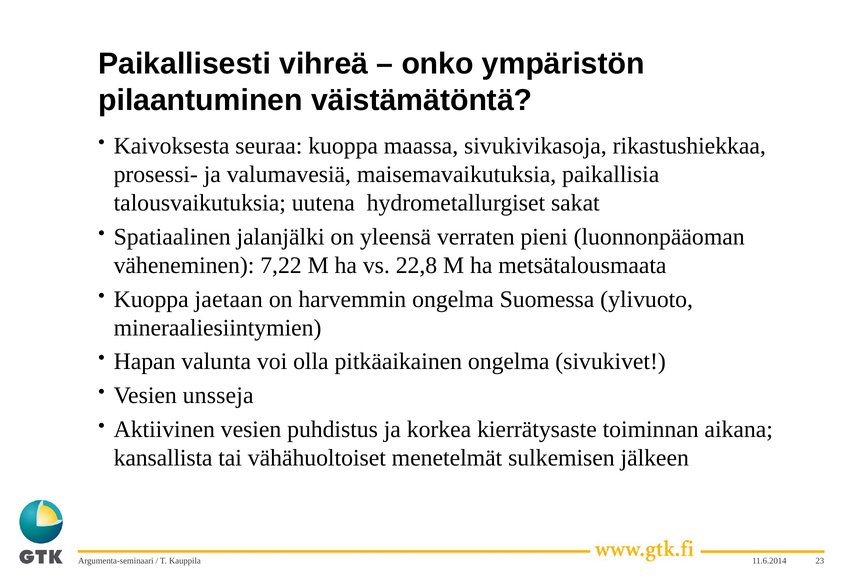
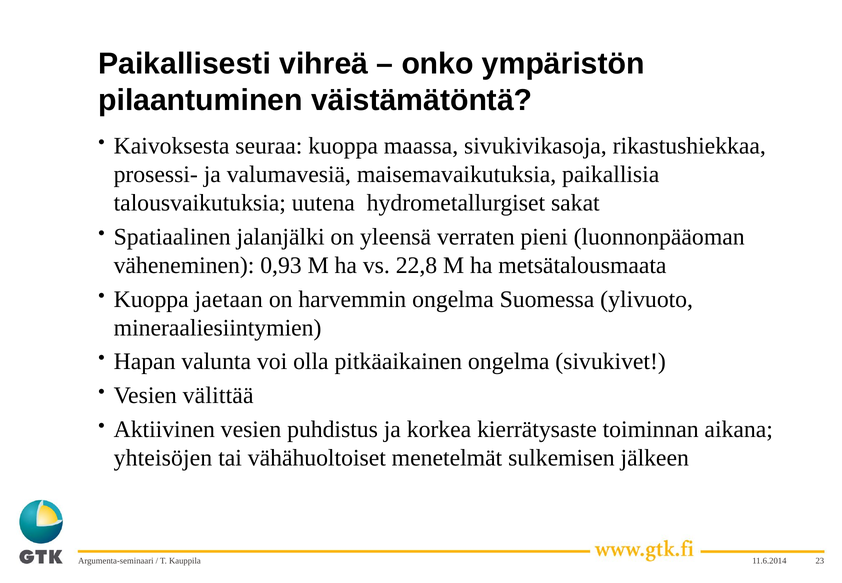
7,22: 7,22 -> 0,93 (281, 265)
unsseja: unsseja -> välittää (218, 395)
kansallista: kansallista -> yhteisöjen (163, 458)
